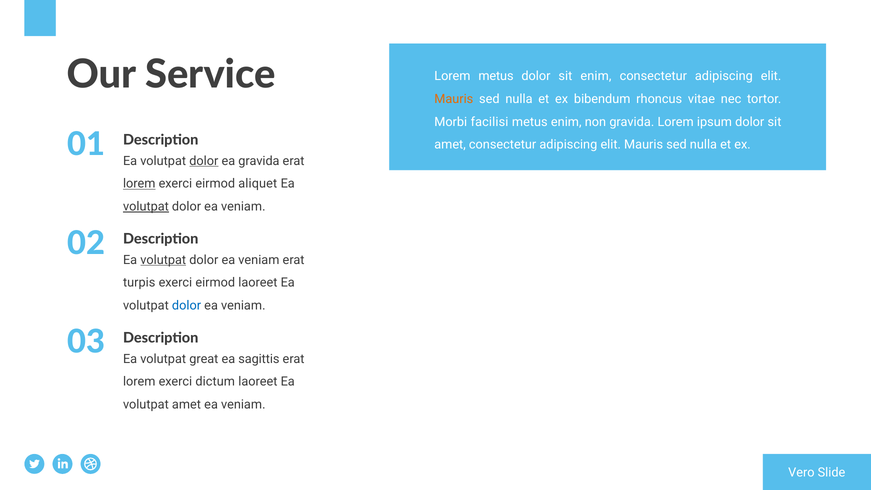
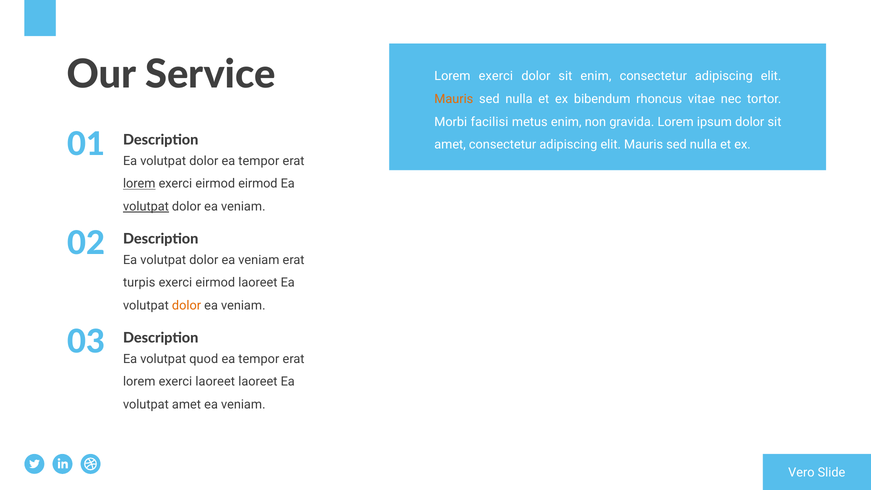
metus: metus -> exerci (496, 76)
dolor underline: present -> none (204, 161)
gravida: gravida -> tempor (259, 161)
eirmod aliquet: aliquet -> eirmod (258, 184)
volutpat underline: present -> none (163, 260)
dolor colour: blue -> orange (187, 306)
great: great -> quod (204, 359)
sagittis: sagittis -> tempor (259, 359)
exerci dictum: dictum -> laoreet (215, 382)
